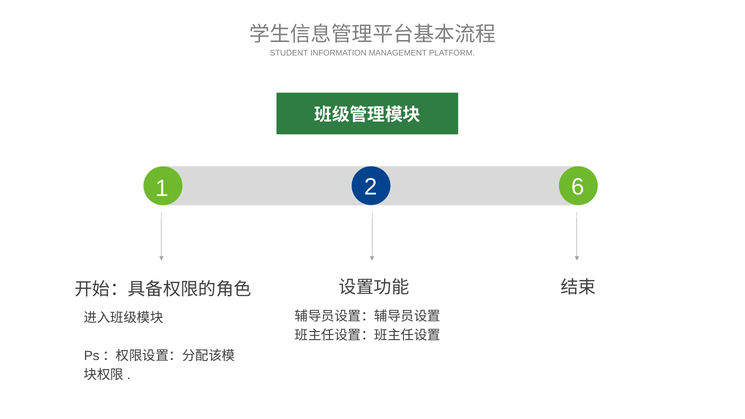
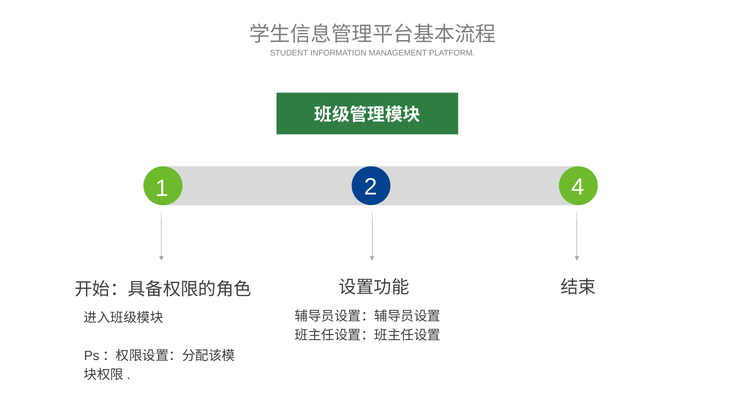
6: 6 -> 4 (578, 187)
